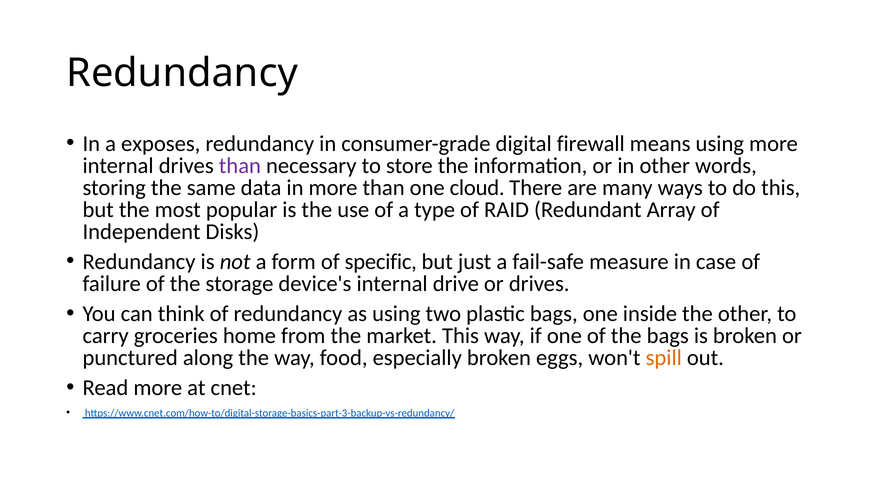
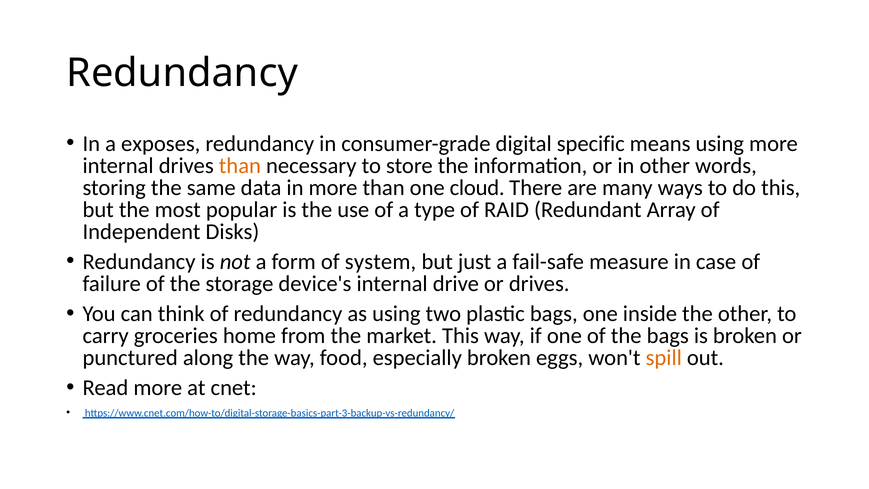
firewall: firewall -> specific (591, 144)
than colour: purple -> orange (240, 165)
specific: specific -> system (381, 262)
